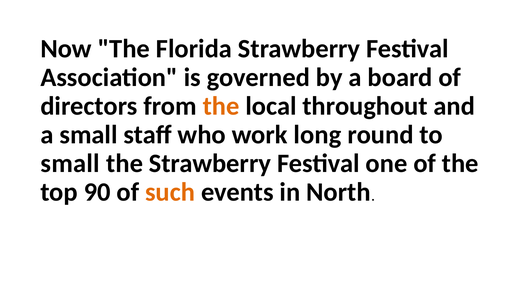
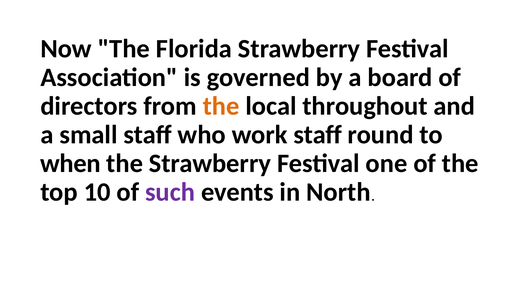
work long: long -> staff (318, 135)
small: small -> when (70, 163)
90: 90 -> 10 (97, 192)
such colour: orange -> purple (170, 192)
